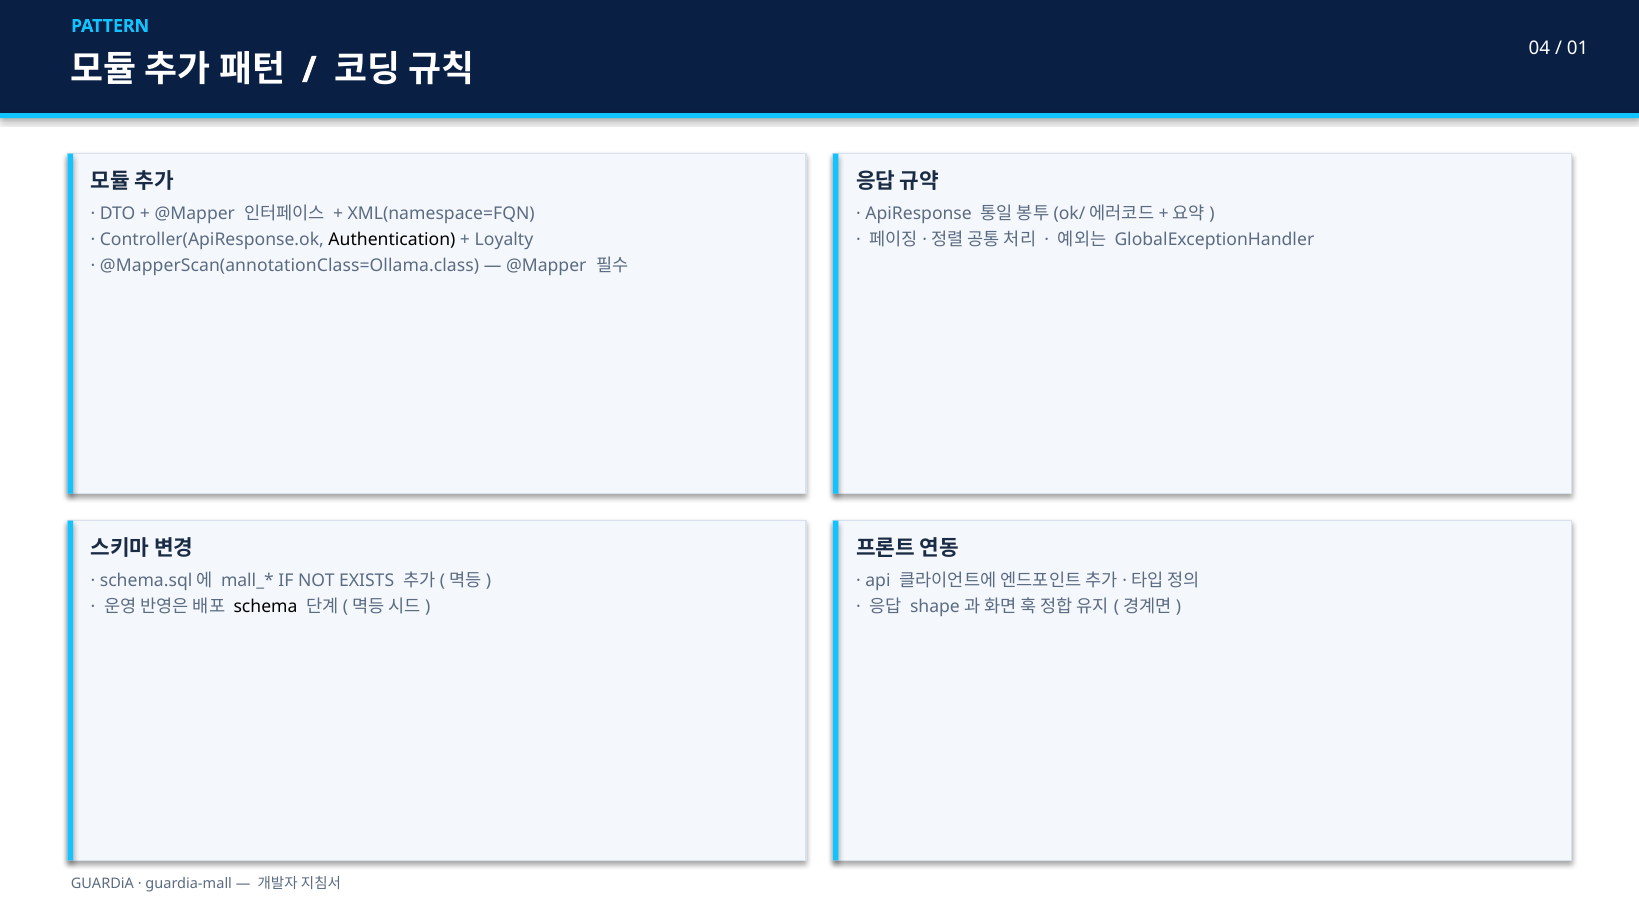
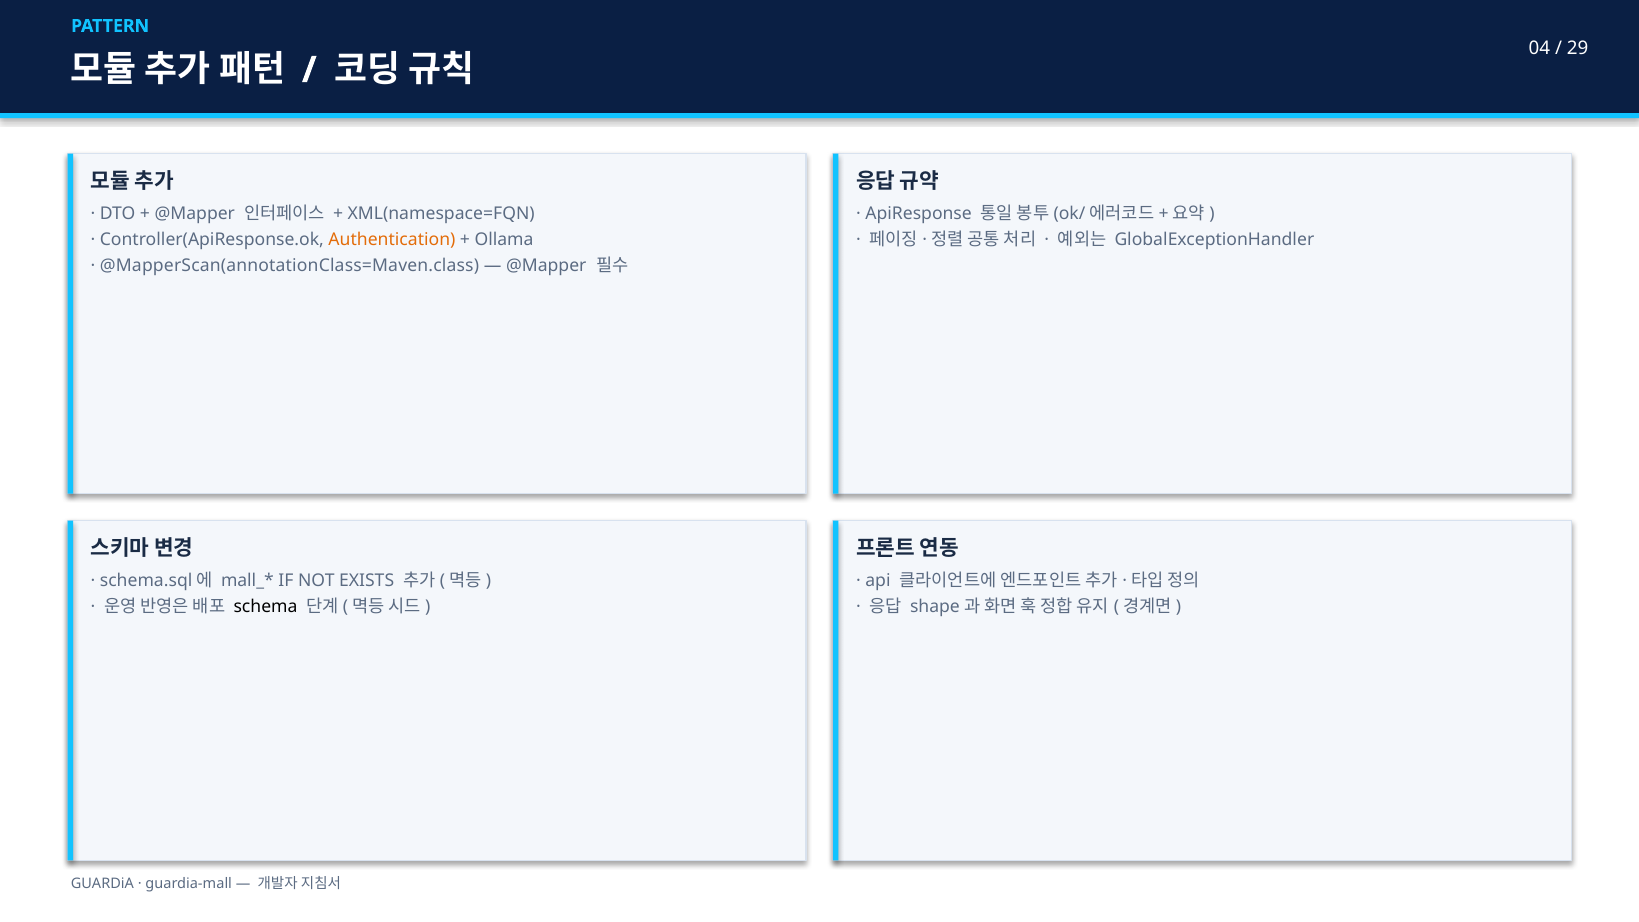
01: 01 -> 29 (1578, 49)
Authentication colour: black -> orange (392, 240)
Loyalty: Loyalty -> Ollama (504, 240)
@MapperScan(annotationClass=Ollama.class: @MapperScan(annotationClass=Ollama.class -> @MapperScan(annotationClass=Maven.class (290, 266)
